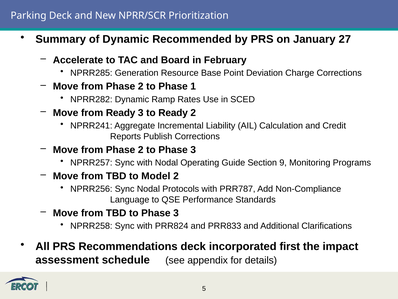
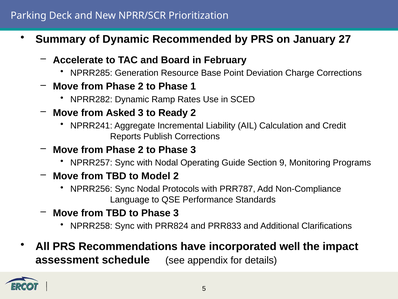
from Ready: Ready -> Asked (121, 113)
Recommendations deck: deck -> have (193, 246)
first: first -> well (290, 246)
